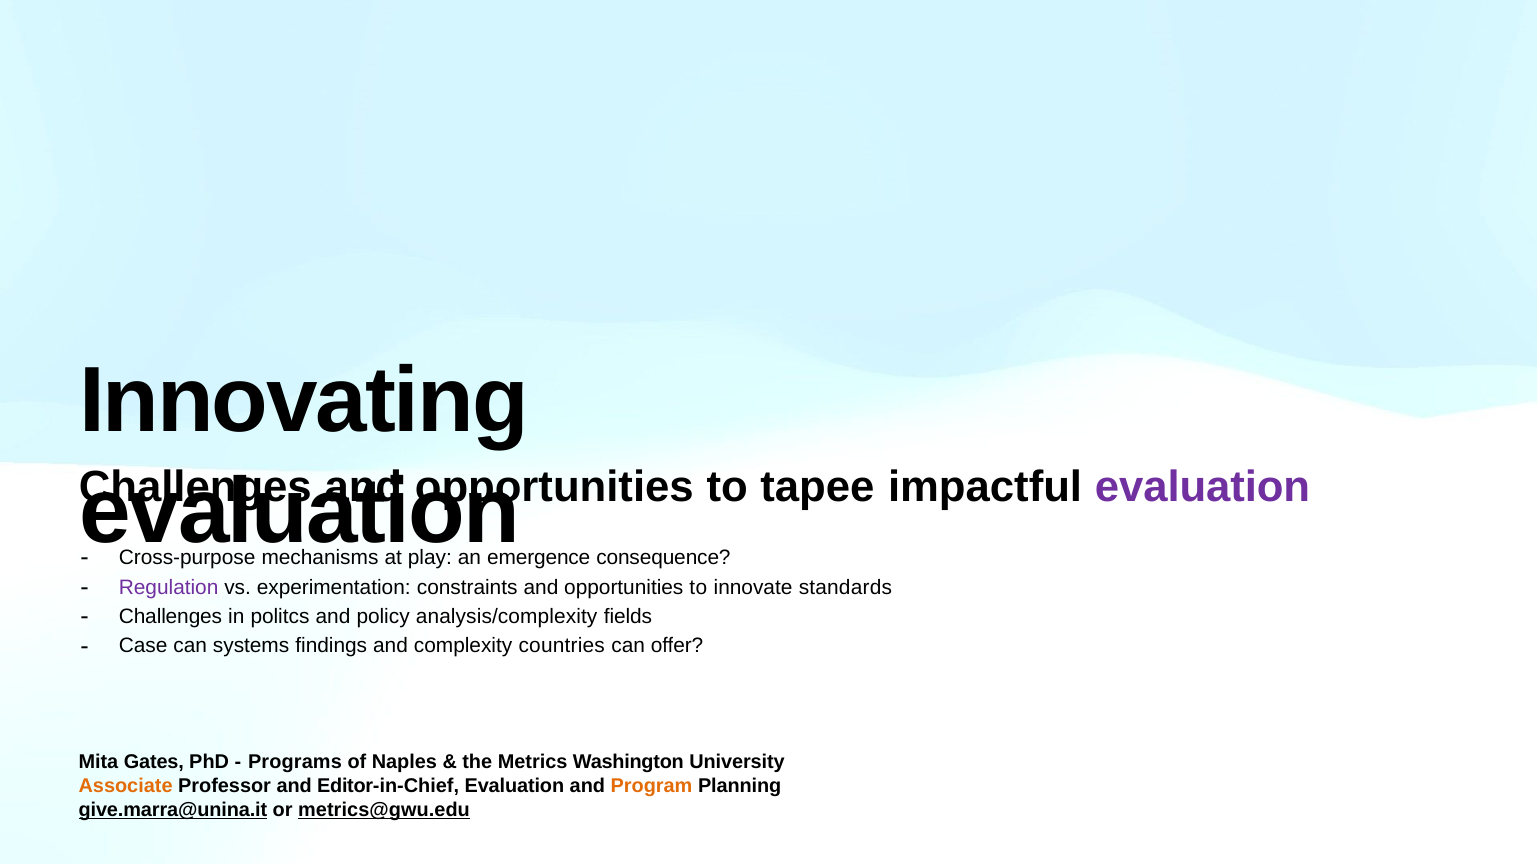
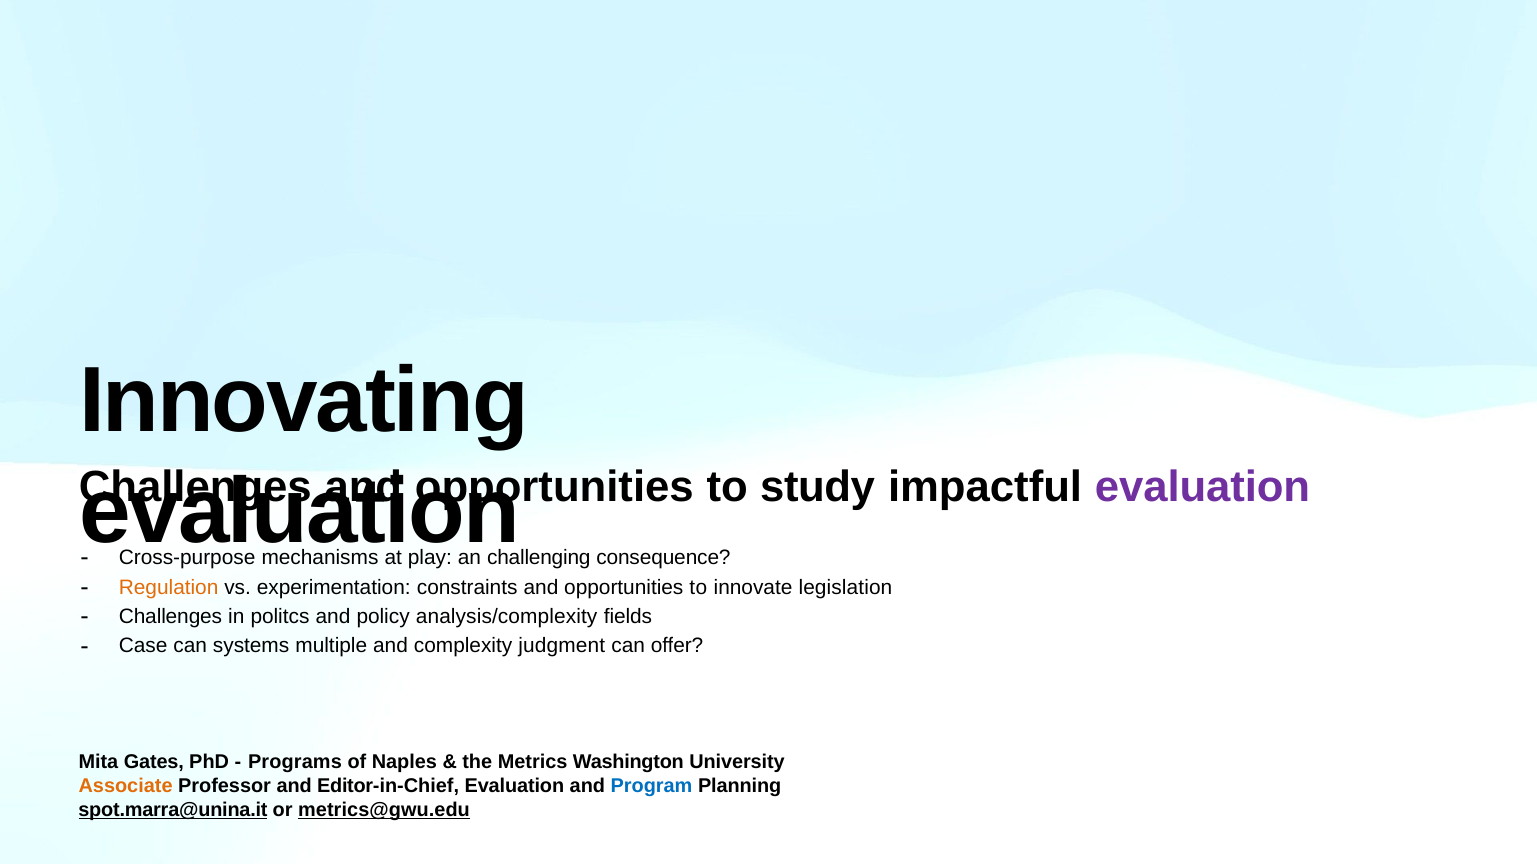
tapee: tapee -> study (818, 488)
emergence: emergence -> challenging (539, 558)
Regulation colour: purple -> orange (169, 588)
standards: standards -> legislation (845, 588)
findings: findings -> multiple (331, 646)
countries: countries -> judgment (562, 646)
Program colour: orange -> blue (652, 787)
give.marra@unina.it: give.marra@unina.it -> spot.marra@unina.it (173, 811)
